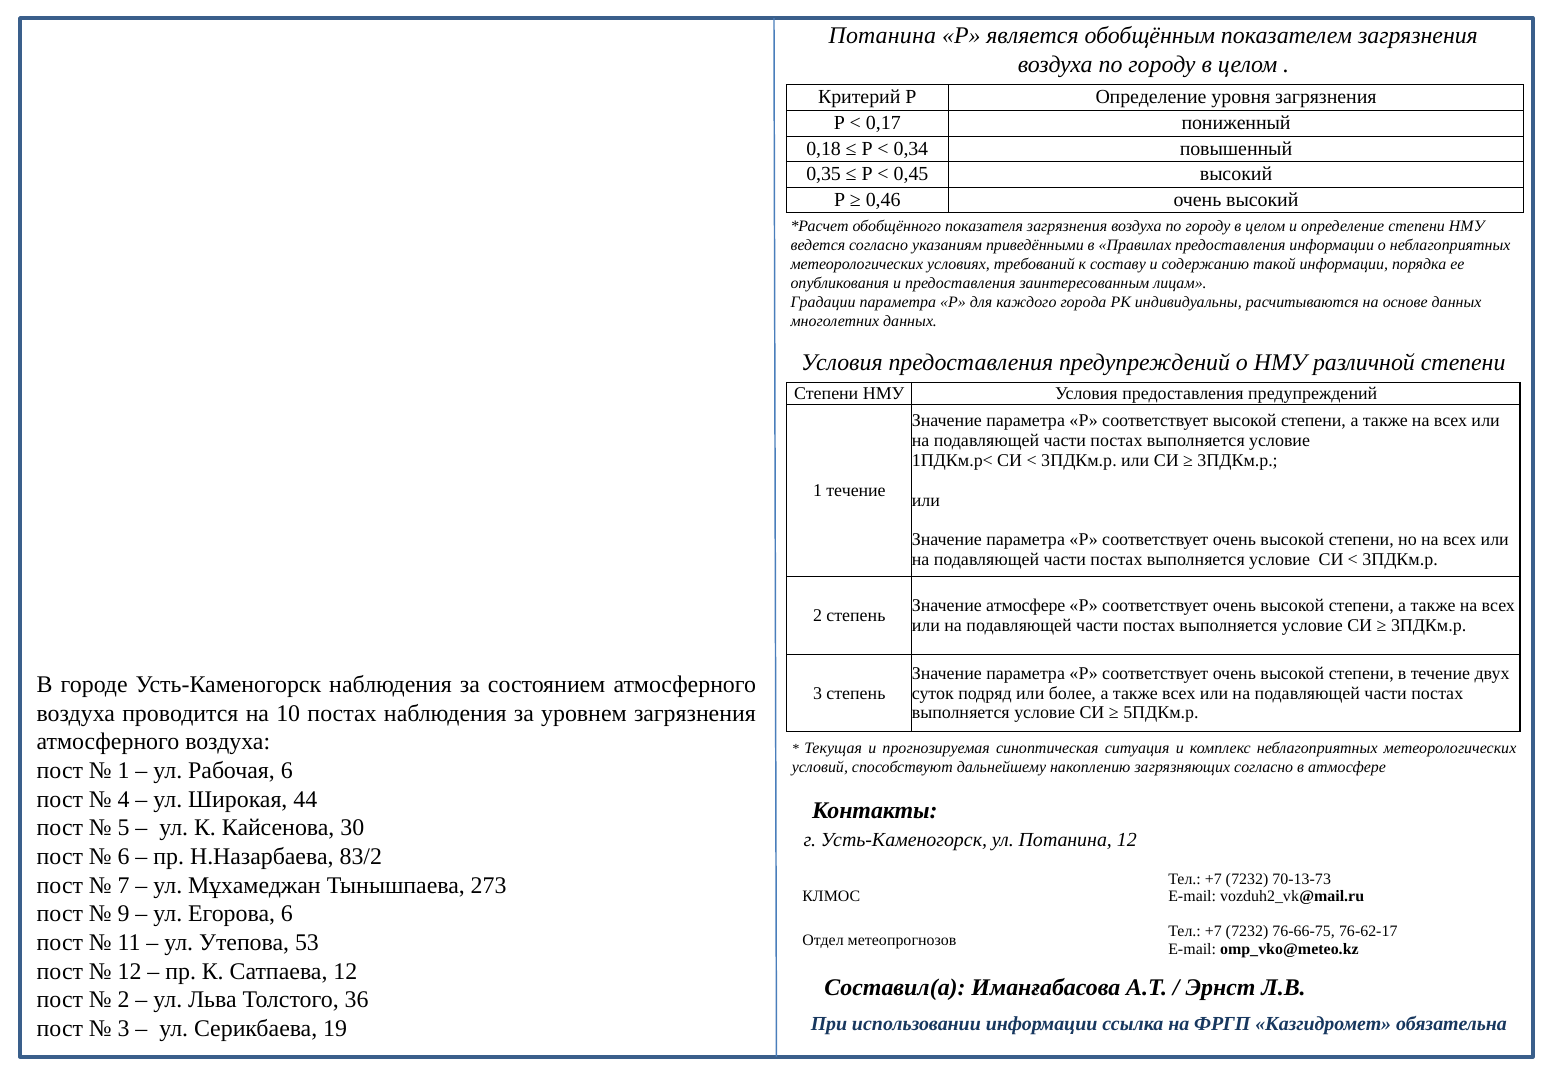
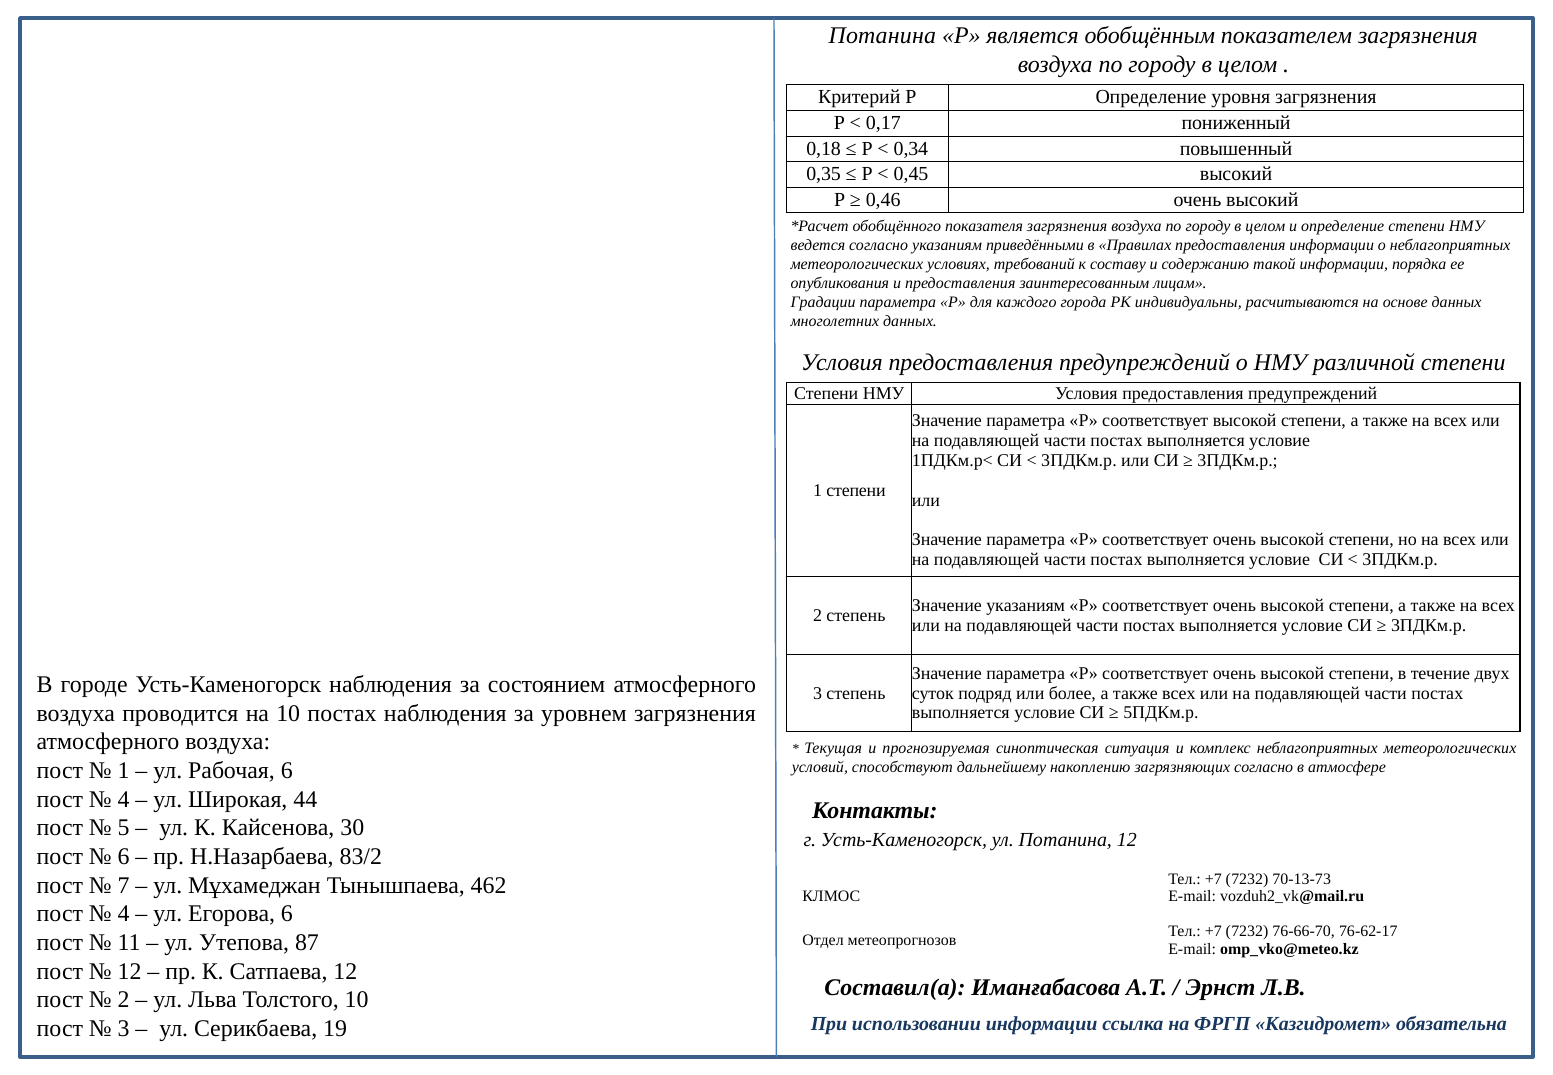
1 течение: течение -> степени (856, 490)
Значение атмосфере: атмосфере -> указаниям (1026, 606)
273: 273 -> 462 (489, 885)
9: 9 -> 4 (124, 914)
76-66-75: 76-66-75 -> 76-66-70 (1304, 932)
53: 53 -> 87 (307, 943)
Толстого 36: 36 -> 10 (357, 1000)
